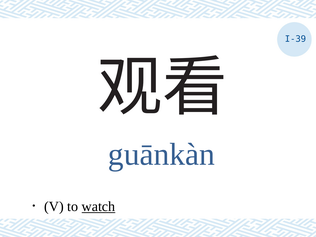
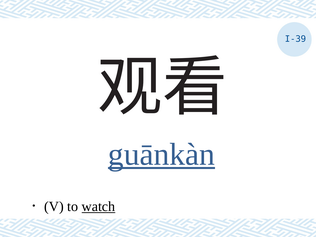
guānkàn underline: none -> present (161, 154)
